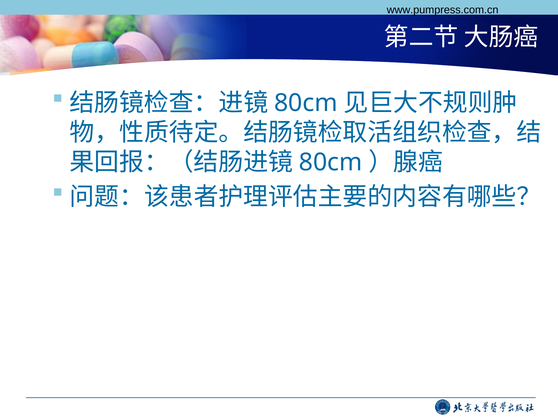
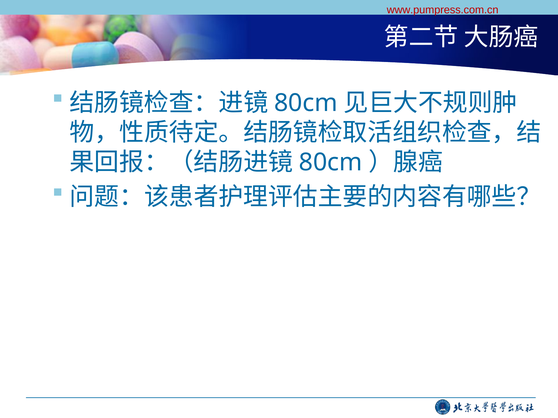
www.pumpress.com.cn colour: black -> red (443, 10)
